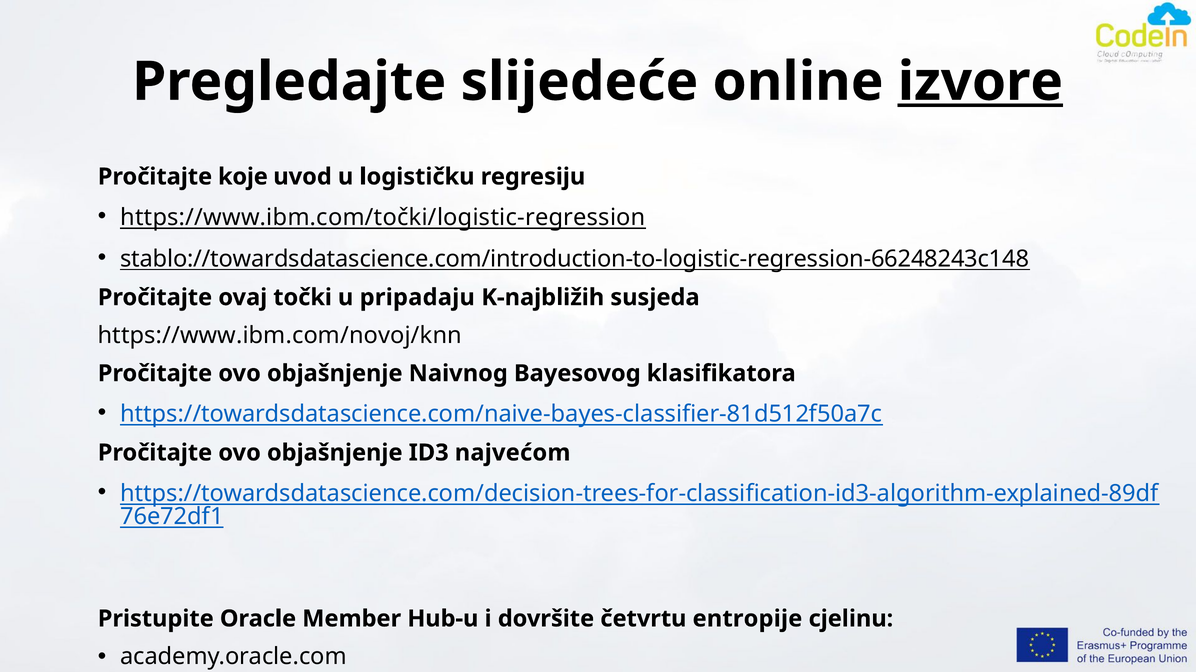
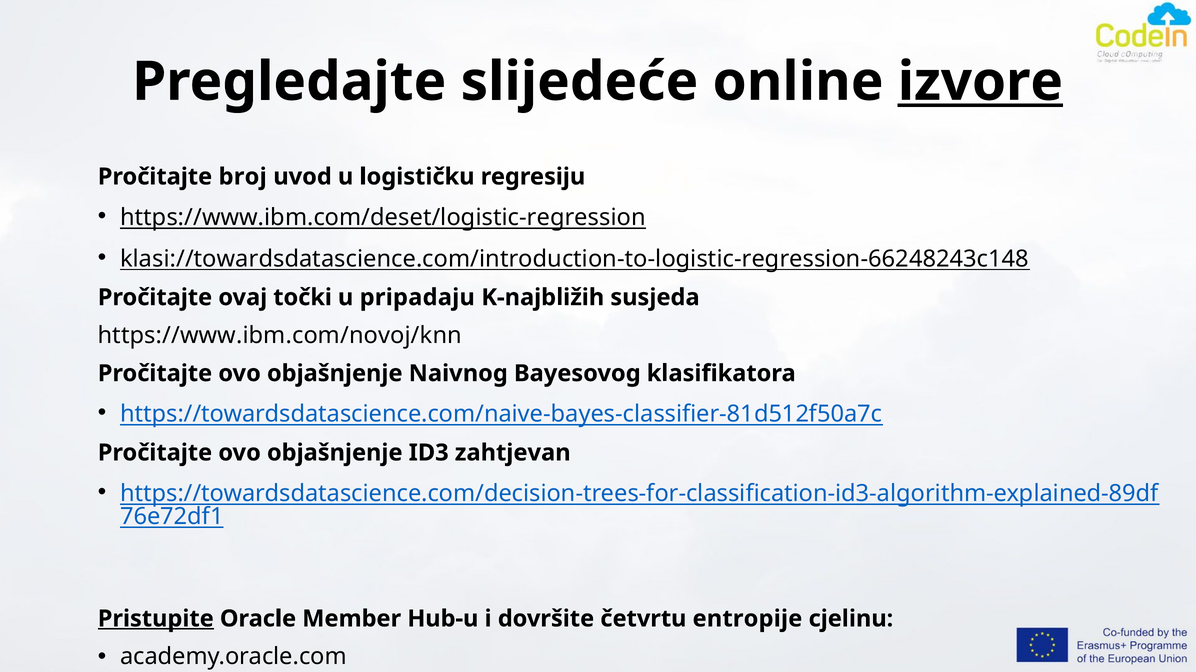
koje: koje -> broj (243, 177)
https://www.ibm.com/točki/logistic-regression: https://www.ibm.com/točki/logistic-regression -> https://www.ibm.com/deset/logistic-regression (383, 218)
stablo://towardsdatascience.com/introduction-to-logistic-regression-66248243c148: stablo://towardsdatascience.com/introduction-to-logistic-regression-66248243c148 -> klasi://towardsdatascience.com/introduction-to-logistic-regression-66248243c148 (575, 259)
najvećom: najvećom -> zahtjevan (513, 453)
Pristupite underline: none -> present (156, 619)
